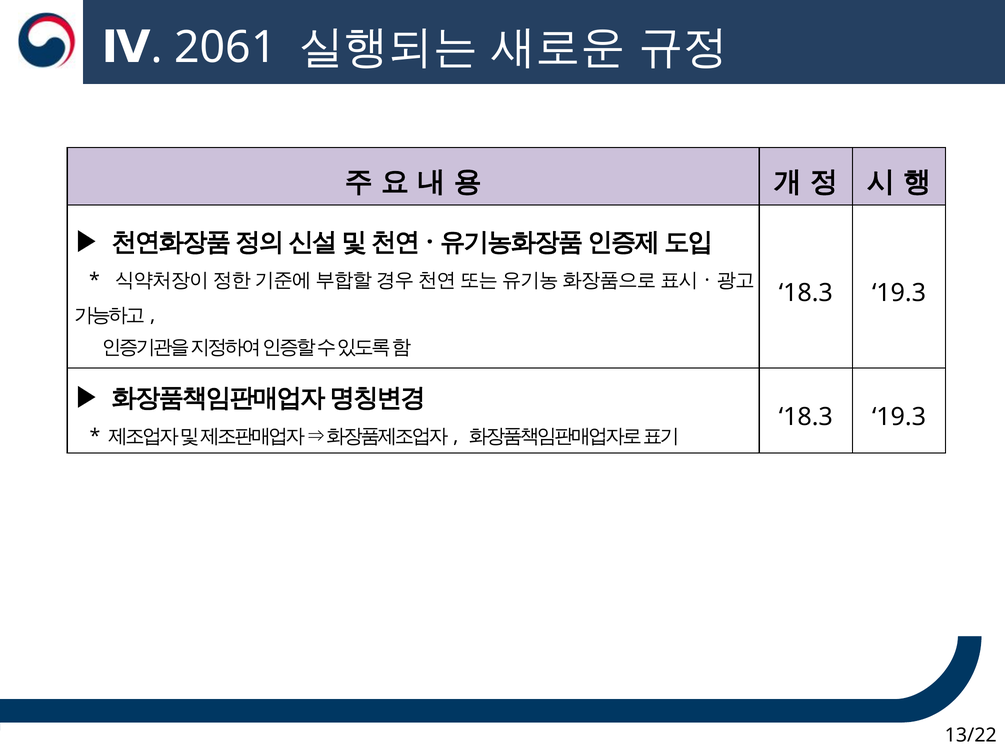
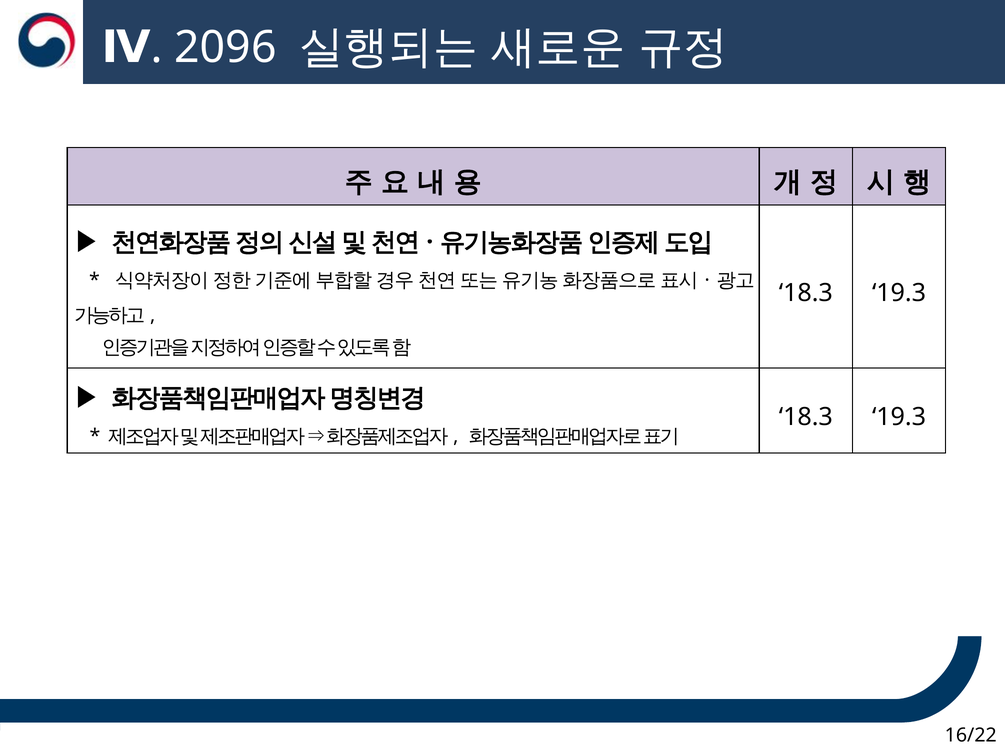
2061: 2061 -> 2096 (225, 48)
13/22: 13/22 -> 16/22 (971, 735)
